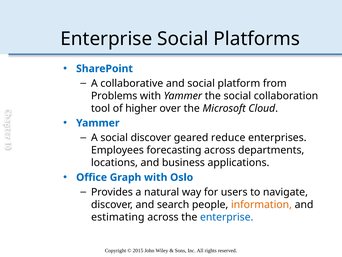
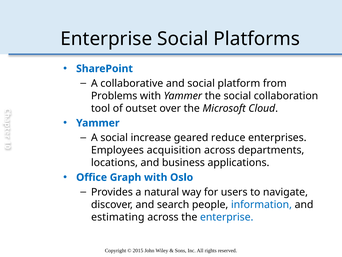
higher: higher -> outset (141, 108)
social discover: discover -> increase (151, 137)
forecasting: forecasting -> acquisition (174, 150)
information colour: orange -> blue (261, 204)
